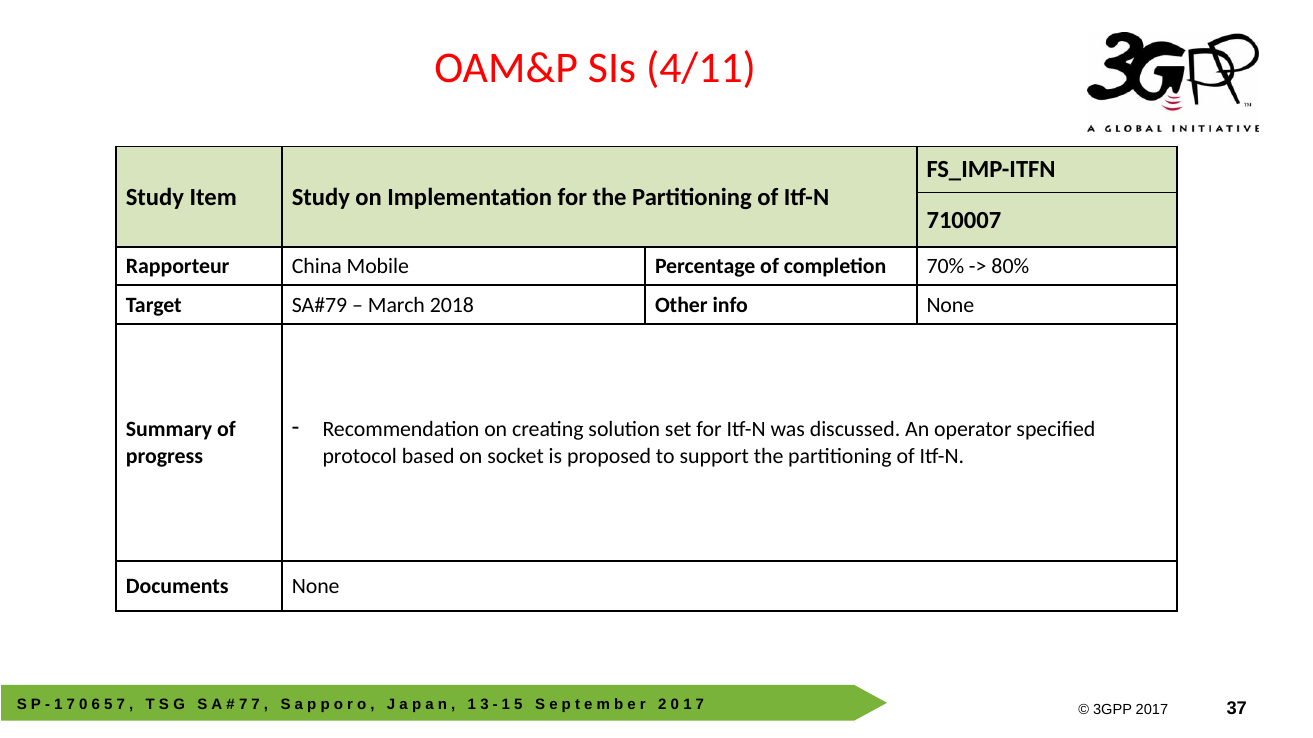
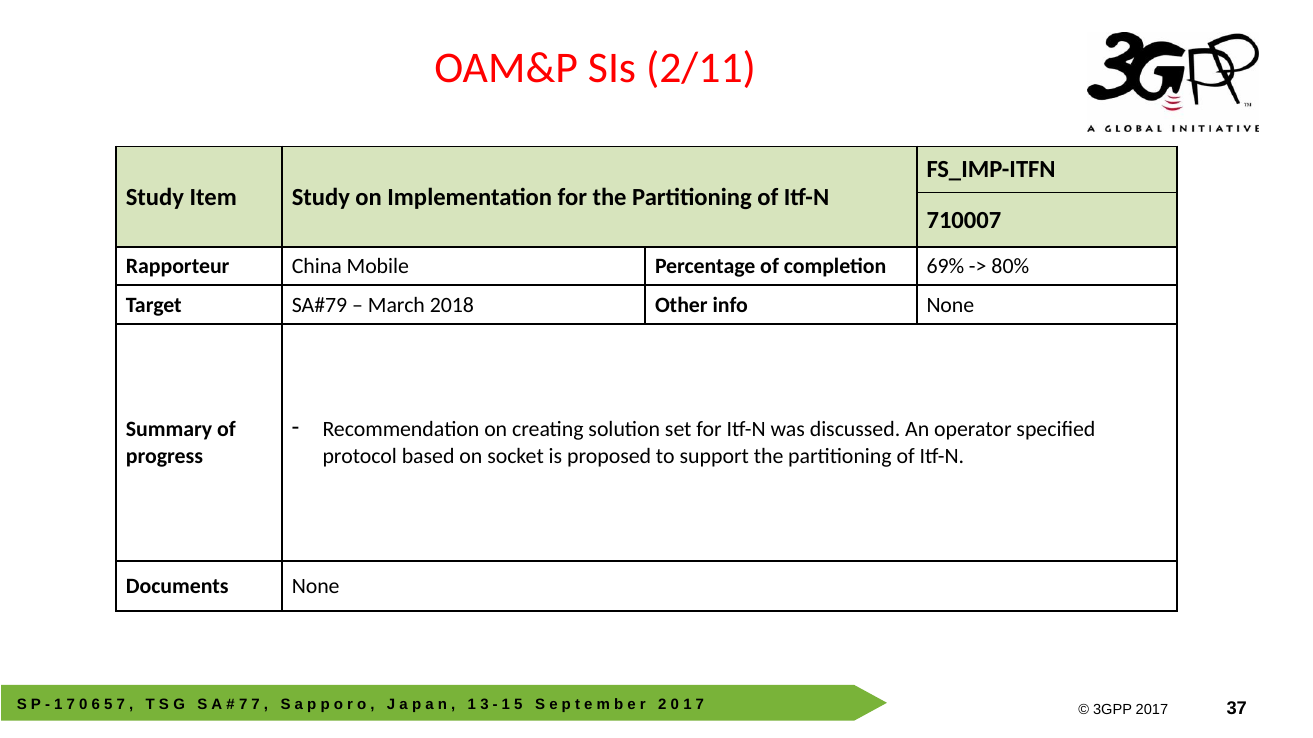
4/11: 4/11 -> 2/11 (701, 68)
70%: 70% -> 69% (945, 267)
